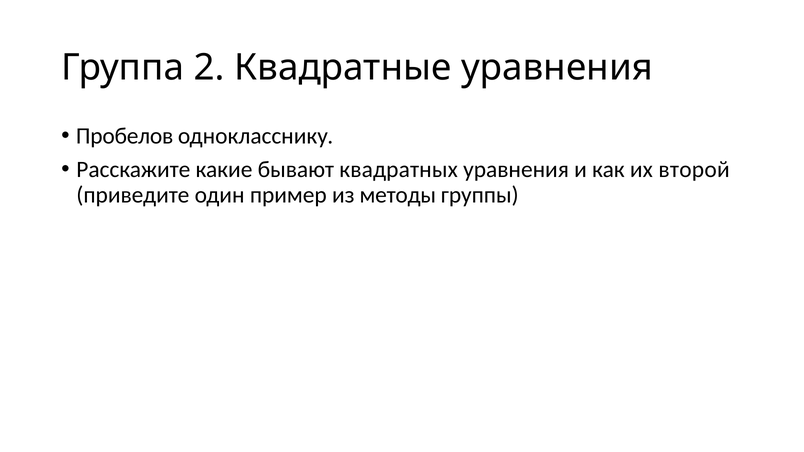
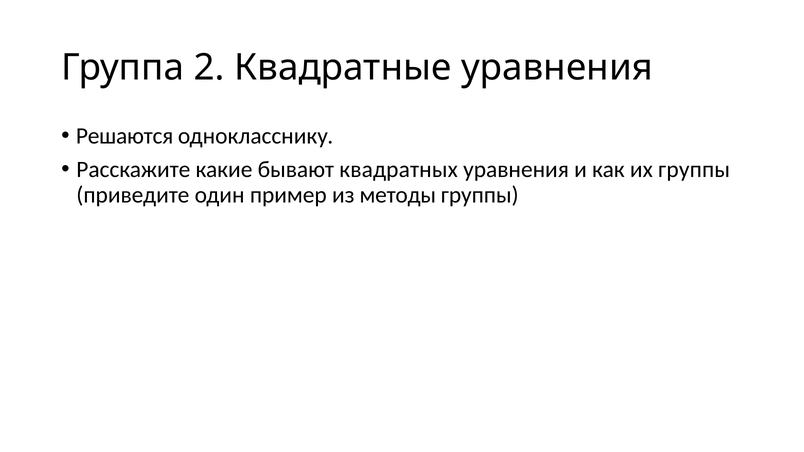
Пробелов: Пробелов -> Решаются (125, 136)
их второй: второй -> группы (694, 170)
